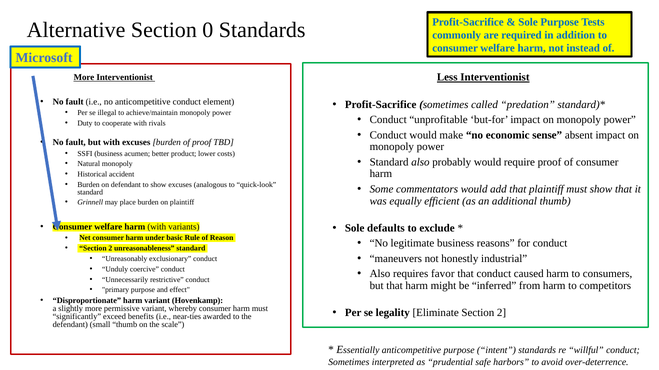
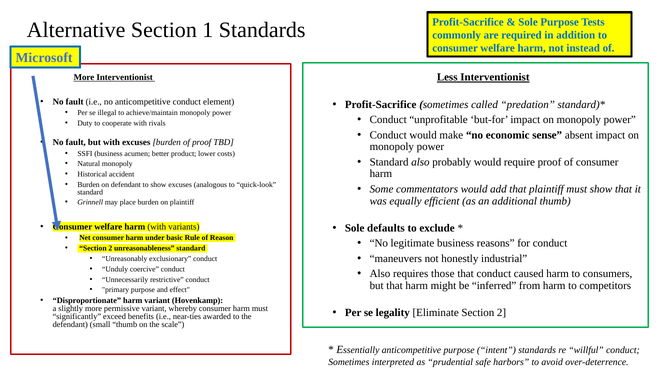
0: 0 -> 1 (208, 30)
favor: favor -> those (443, 274)
